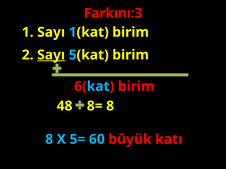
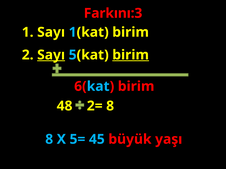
birim underline: none -> present (131, 55)
8=: 8= -> 2= (95, 106)
60: 60 -> 45 (97, 140)
katı: katı -> yaşı (169, 140)
